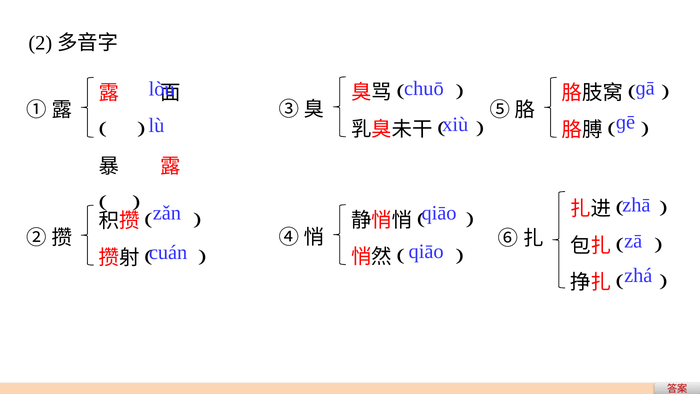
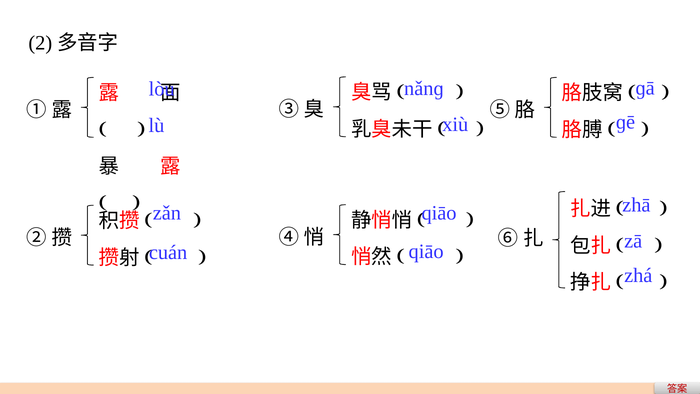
chuō: chuō -> nǎnɡ (424, 89)
